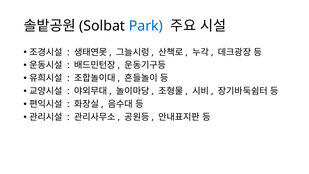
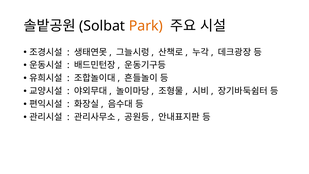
Park colour: blue -> orange (146, 26)
